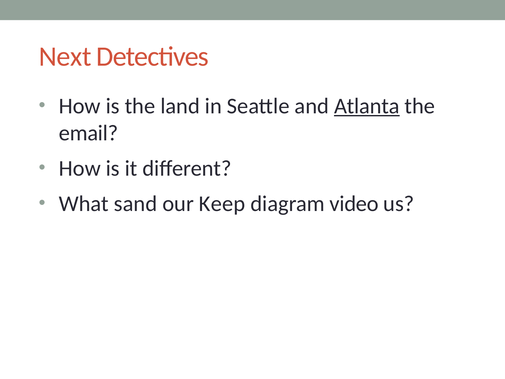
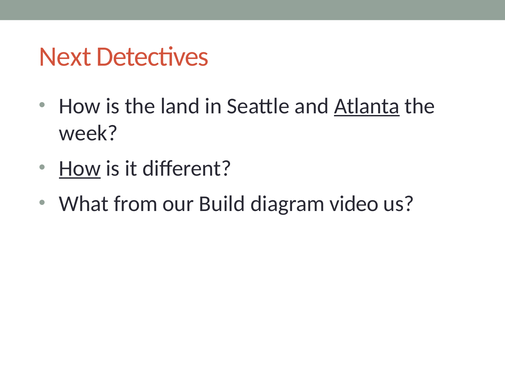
email: email -> week (88, 133)
How underline: none -> present (80, 168)
sand: sand -> from (136, 204)
Keep: Keep -> Build (222, 204)
